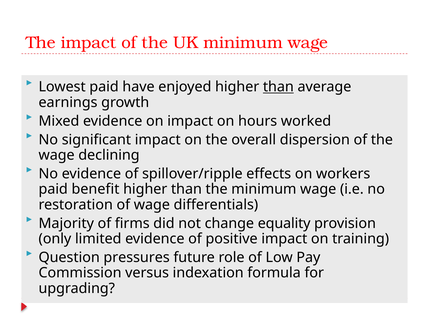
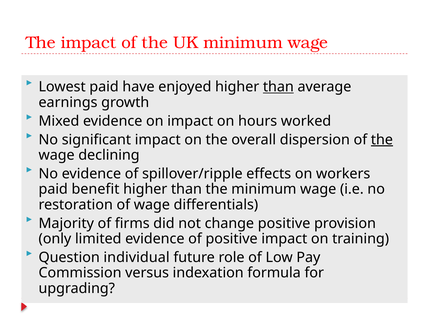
the underline: none -> present (382, 140)
change equality: equality -> positive (284, 223)
pressures: pressures -> individual (137, 257)
